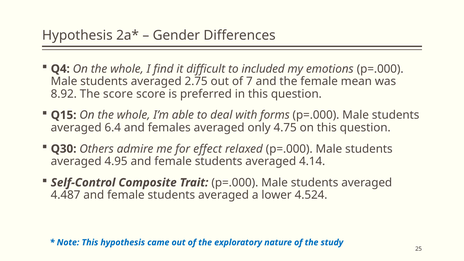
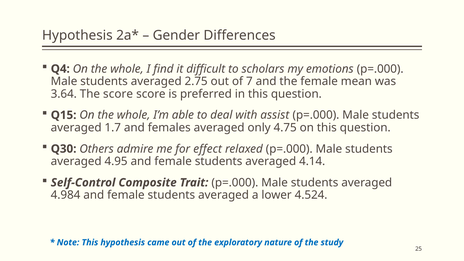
included: included -> scholars (263, 69)
8.92: 8.92 -> 3.64 (64, 94)
forms: forms -> assist (275, 115)
6.4: 6.4 -> 1.7 (113, 128)
4.487: 4.487 -> 4.984 (66, 195)
